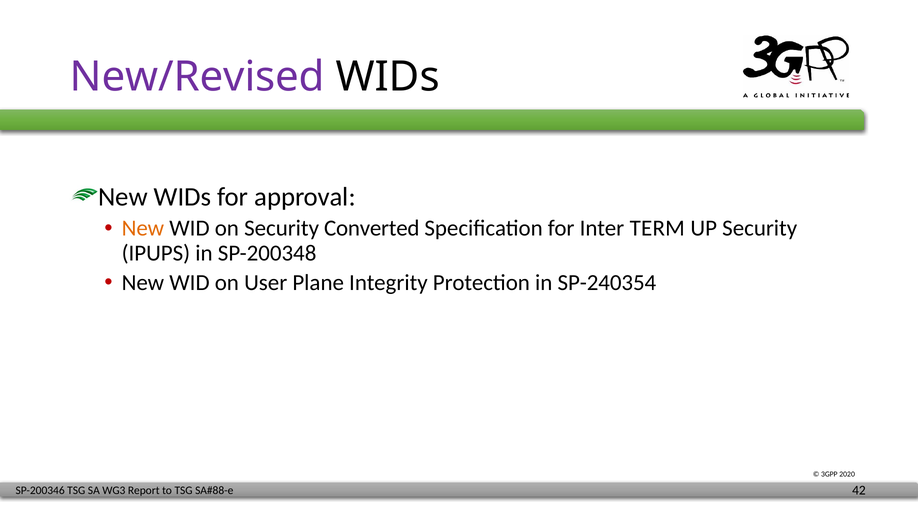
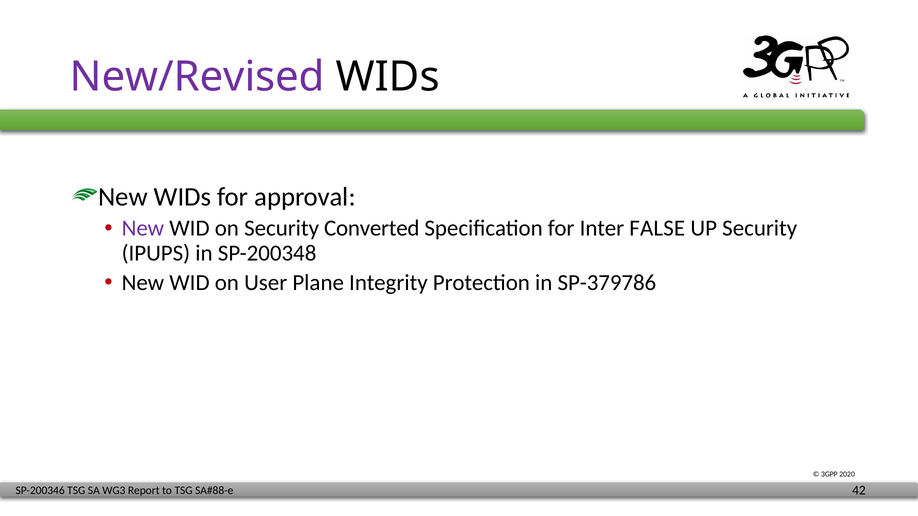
New colour: orange -> purple (143, 229)
TERM: TERM -> FALSE (657, 229)
SP-240354: SP-240354 -> SP-379786 (607, 283)
